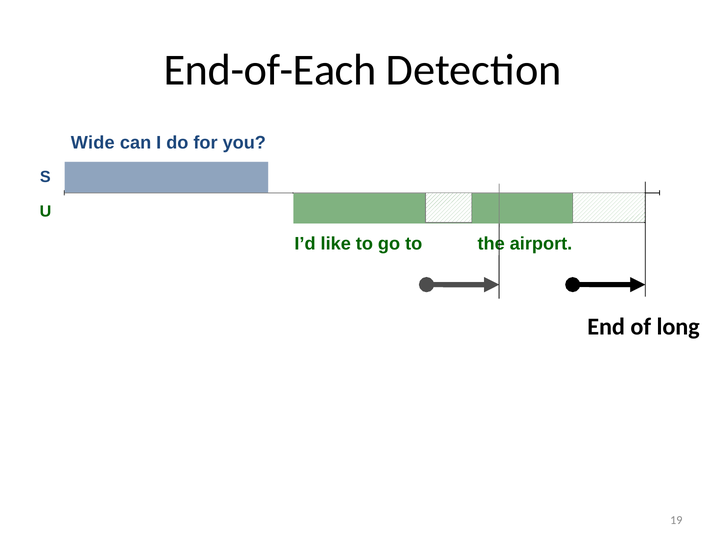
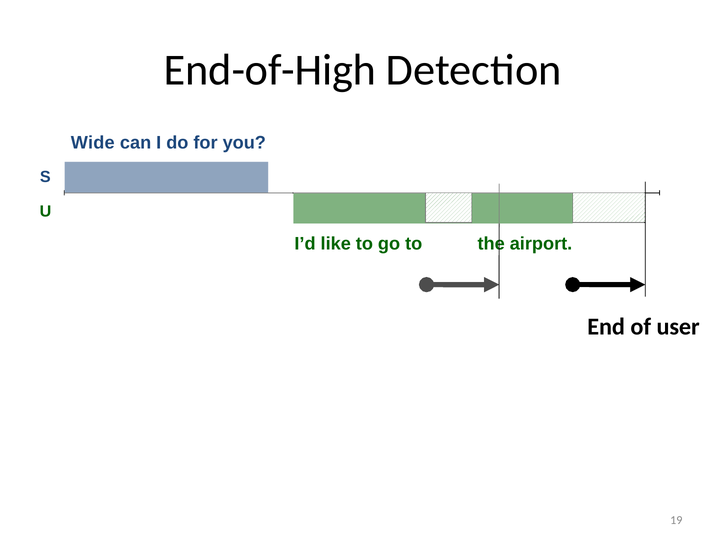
End-of-Each: End-of-Each -> End-of-High (270, 70)
long: long -> user (678, 326)
